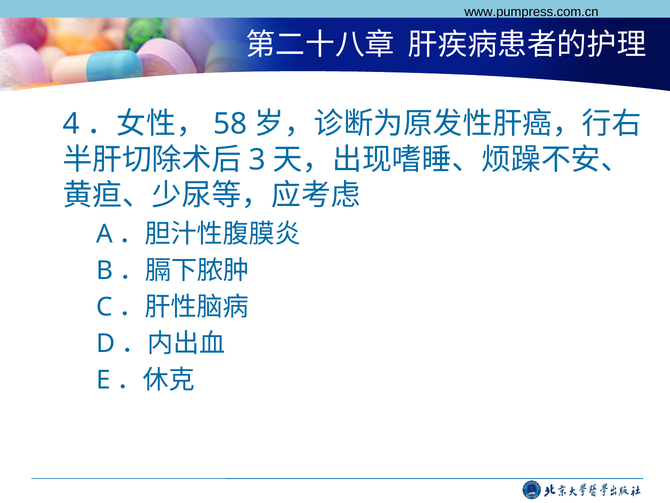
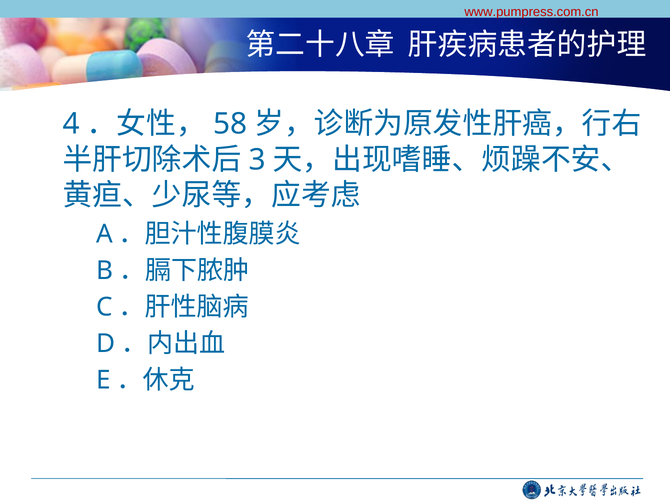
www.pumpress.com.cn colour: black -> red (531, 12)
